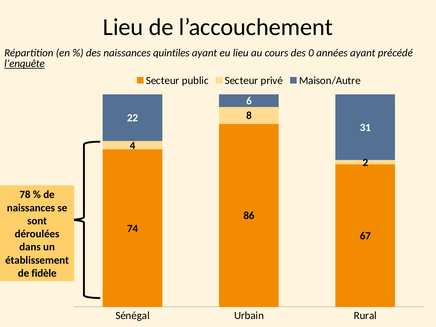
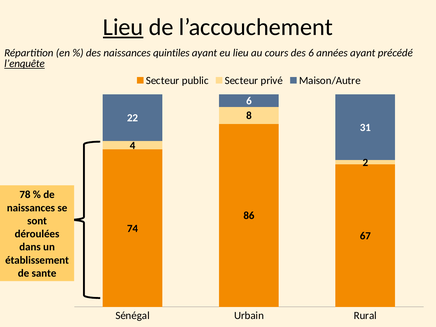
Lieu underline: none -> present (123, 27)
des 0: 0 -> 6 (311, 53)
fidèle: fidèle -> sante (44, 273)
